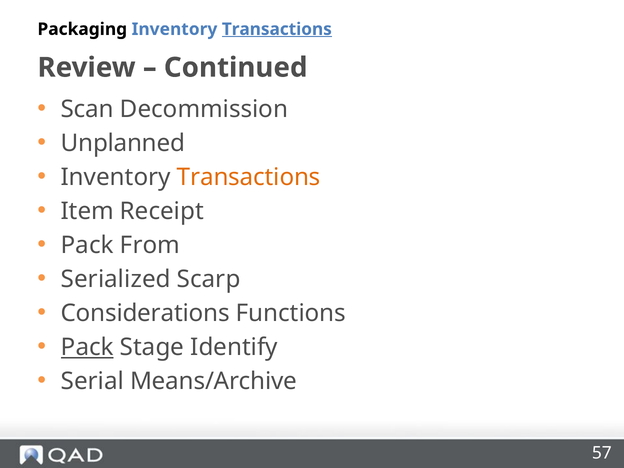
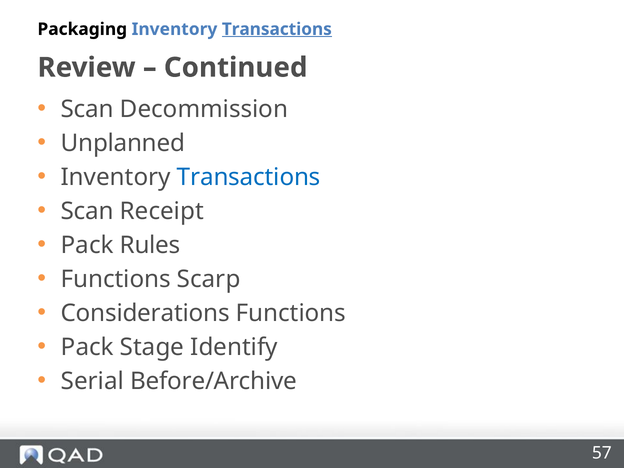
Transactions colour: orange -> blue (249, 177)
Item: Item -> Scan (87, 211)
From: From -> Rules (150, 245)
Serialized: Serialized -> Functions (116, 279)
Pack underline: present -> none (87, 347)
Means/Archive: Means/Archive -> Before/Archive (214, 381)
